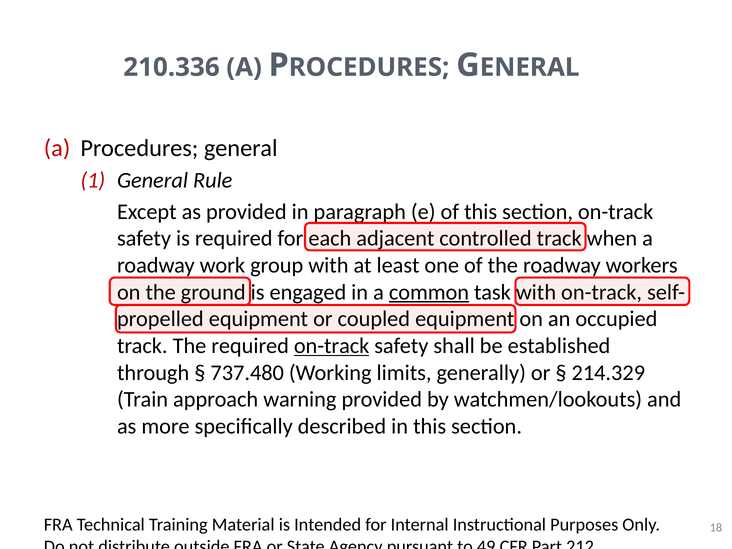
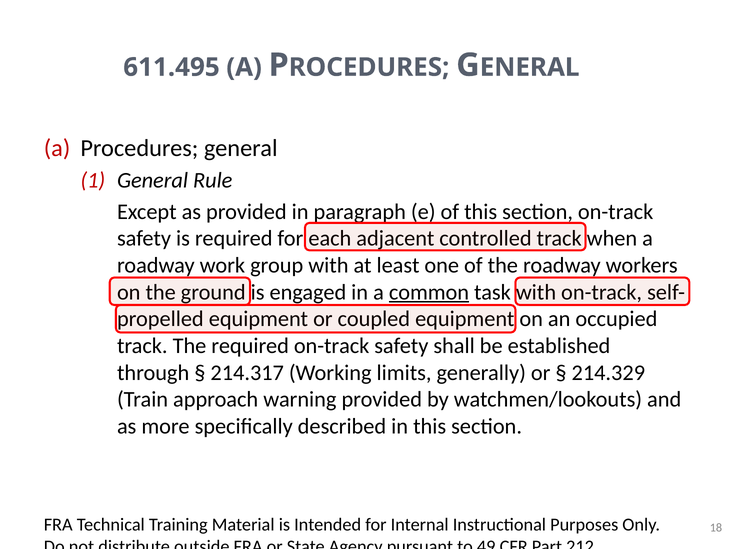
210.336: 210.336 -> 611.495 (171, 67)
on-track underline: present -> none (332, 346)
737.480: 737.480 -> 214.317 (247, 373)
